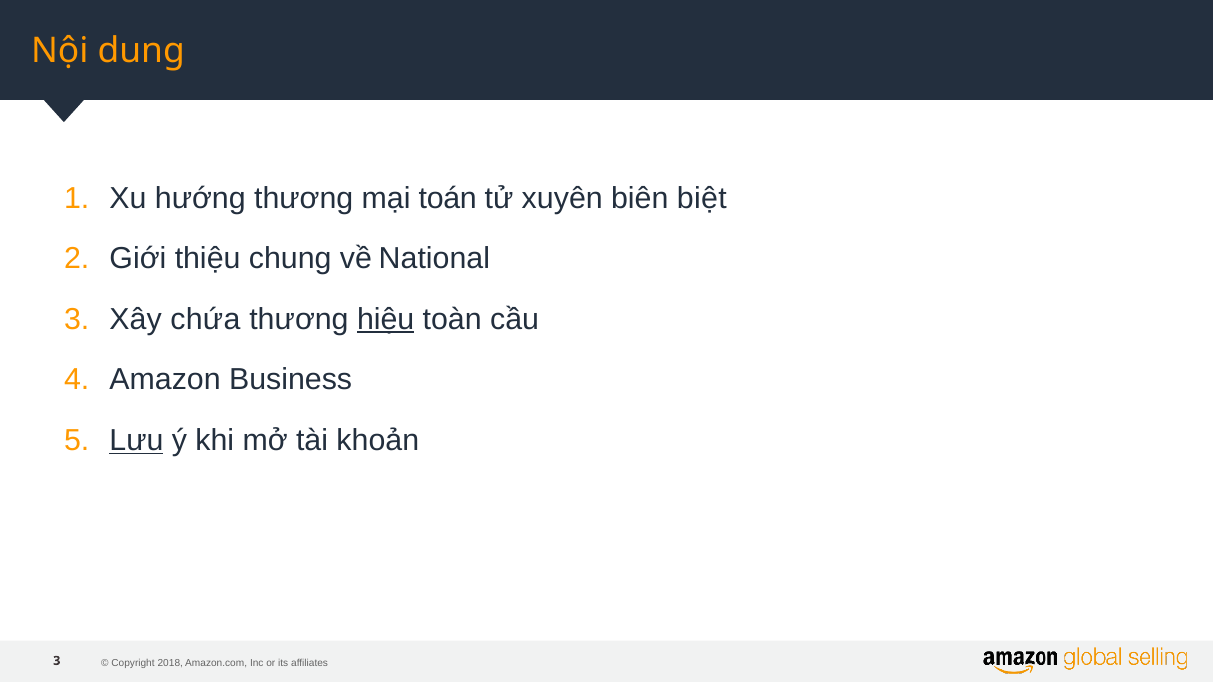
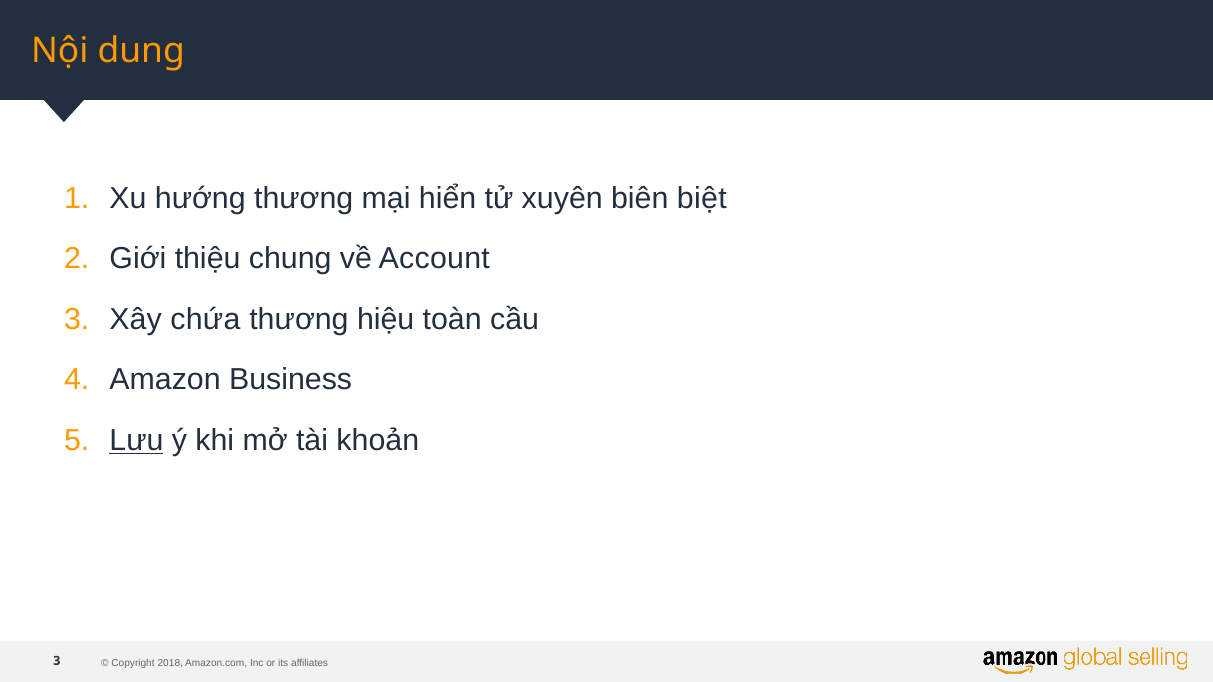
toán: toán -> hiển (448, 198)
National: National -> Account (434, 259)
hiệu underline: present -> none (386, 319)
